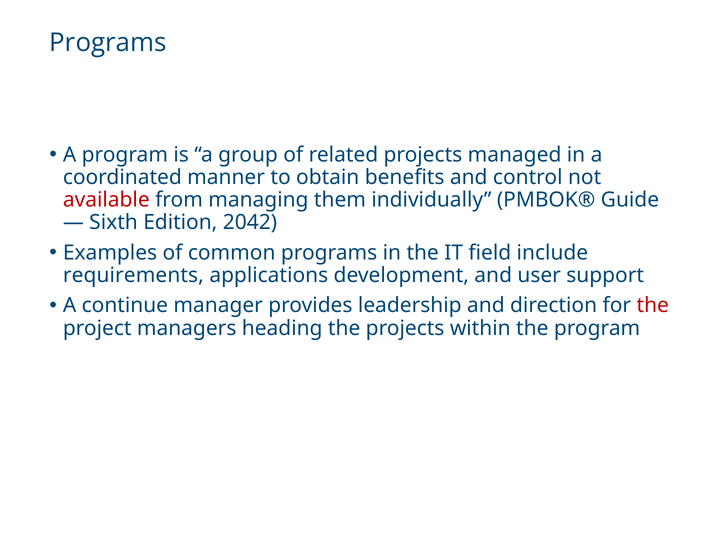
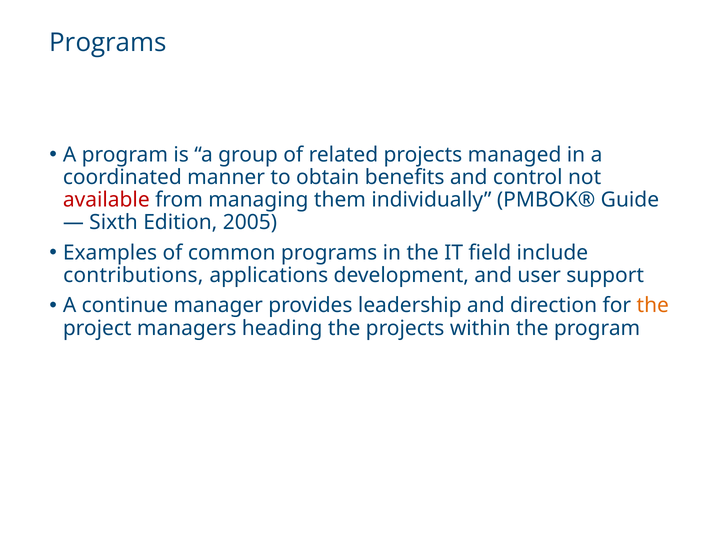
2042: 2042 -> 2005 (250, 223)
requirements: requirements -> contributions (133, 275)
the colour: red -> orange (653, 306)
